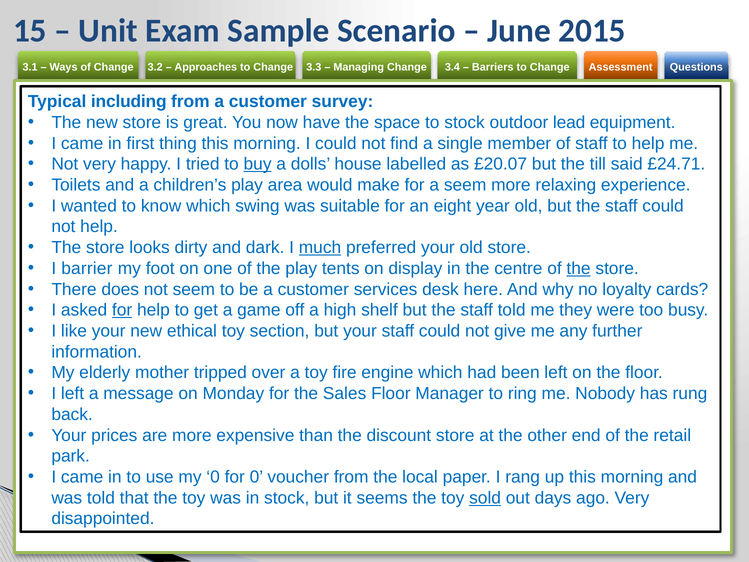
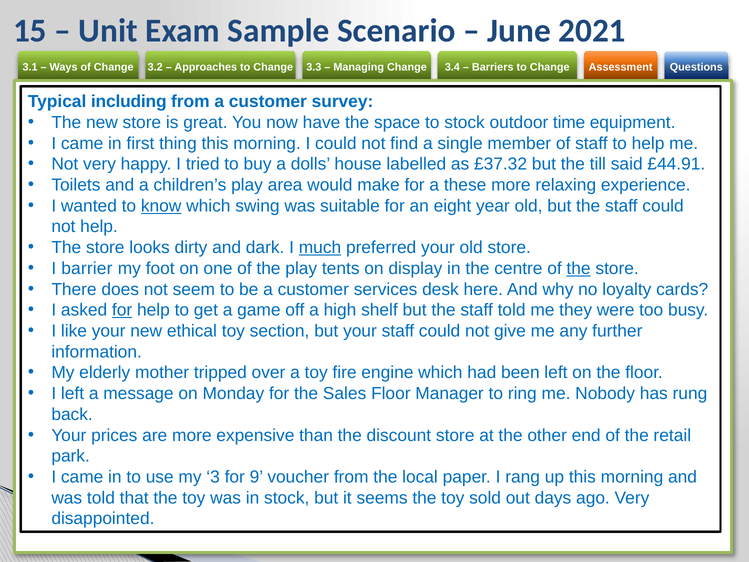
2015: 2015 -> 2021 (592, 31)
lead: lead -> time (569, 122)
buy underline: present -> none (258, 164)
£20.07: £20.07 -> £37.32 (501, 164)
£24.71: £24.71 -> £44.91 (676, 164)
a seem: seem -> these (465, 185)
know underline: none -> present (161, 206)
my 0: 0 -> 3 (213, 477)
for 0: 0 -> 9 (256, 477)
sold underline: present -> none (485, 498)
